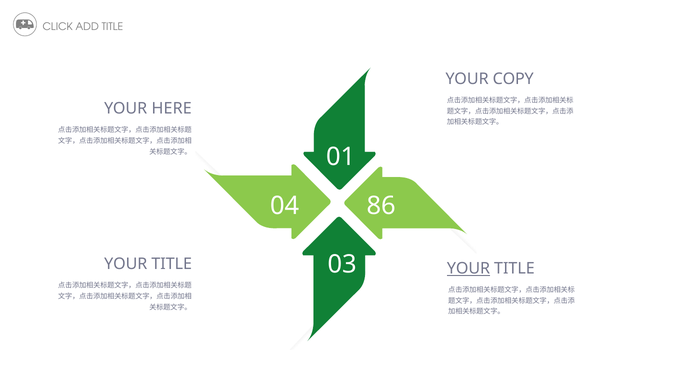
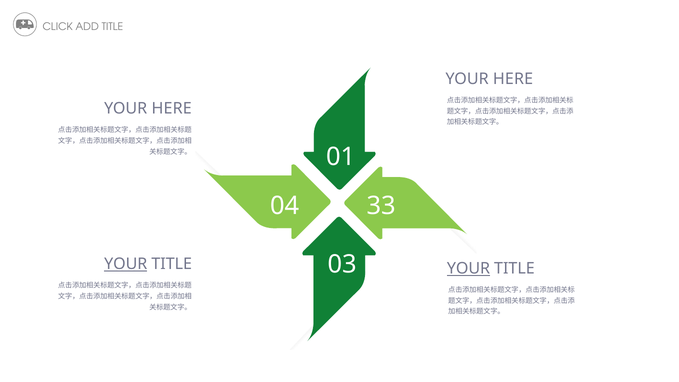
COPY: COPY -> HERE (513, 79)
86: 86 -> 33 (381, 206)
YOUR underline: none -> present (126, 264)
